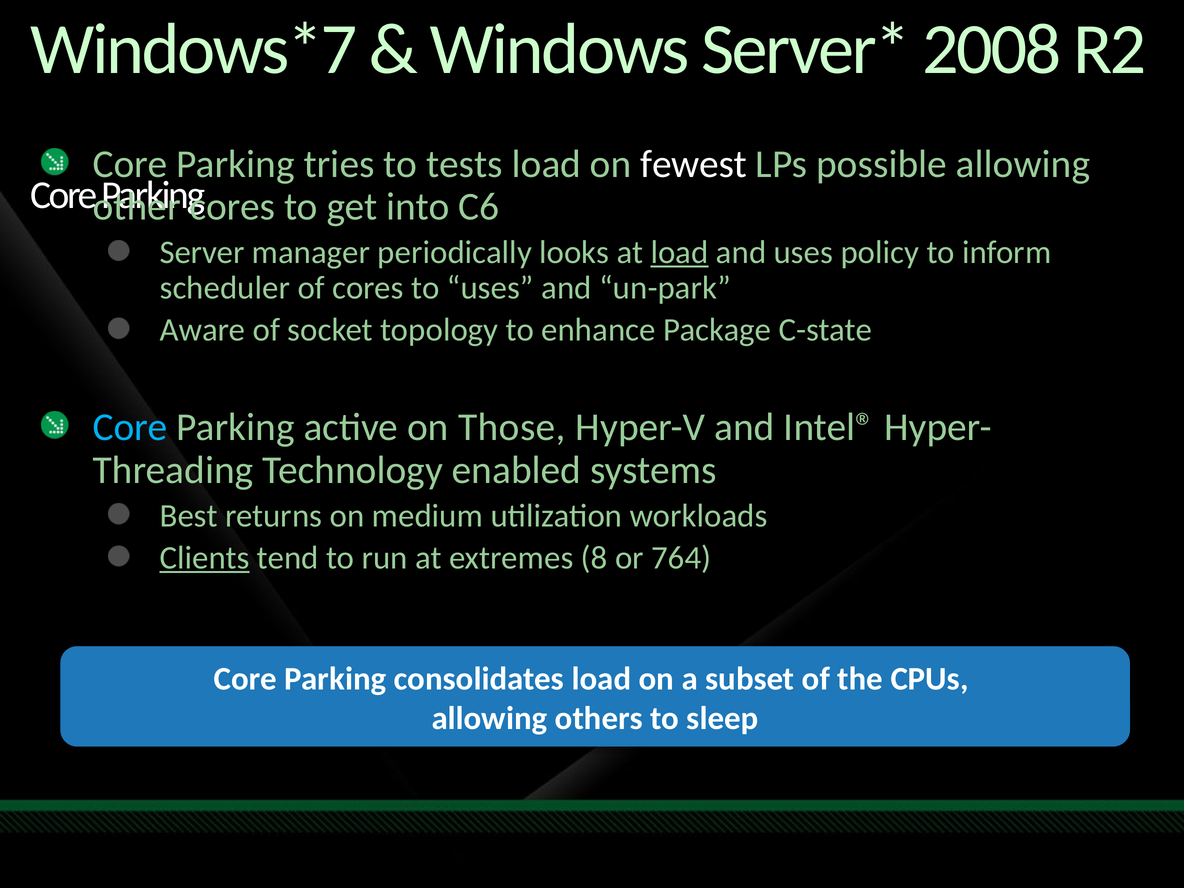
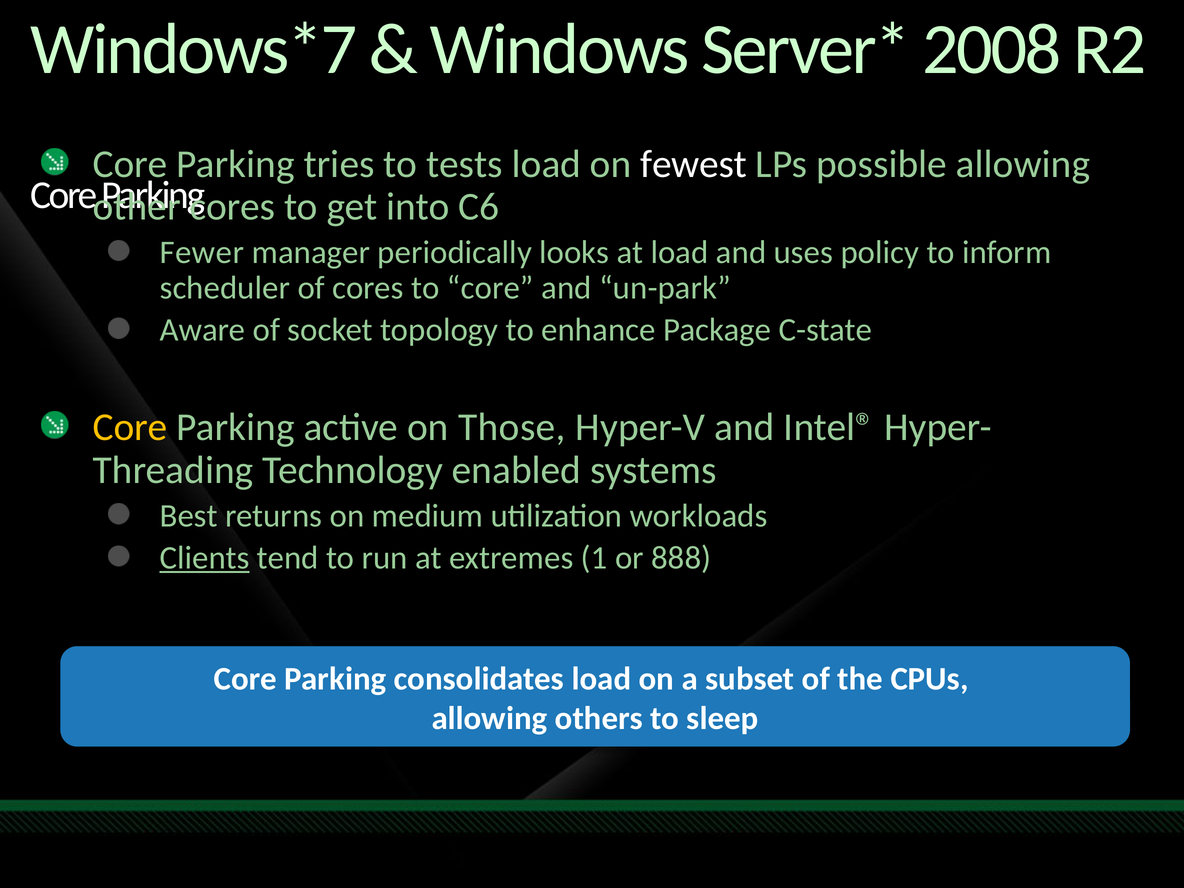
Server: Server -> Fewer (202, 252)
load underline: present -> none (679, 252)
to uses: uses -> core (490, 288)
Core colour: light blue -> yellow (130, 427)
8: 8 -> 1 (594, 558)
764: 764 -> 888 (681, 558)
